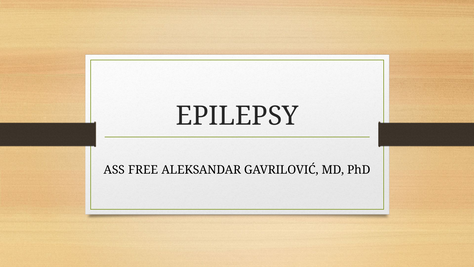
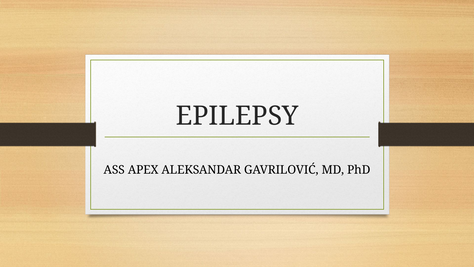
FREE: FREE -> APEX (143, 170)
